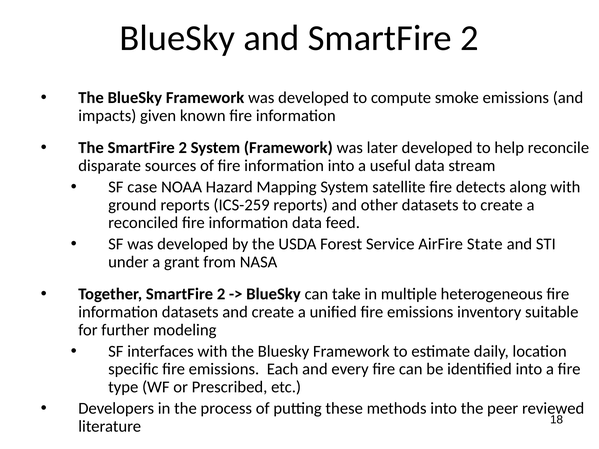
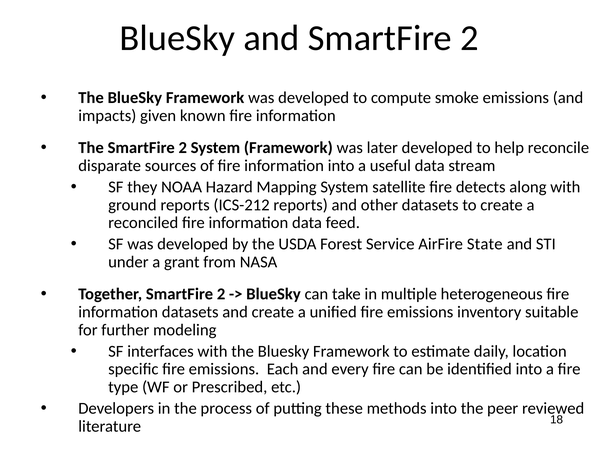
case: case -> they (142, 187)
ICS-259: ICS-259 -> ICS-212 (242, 205)
